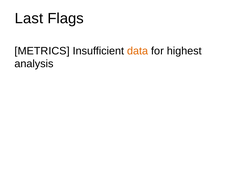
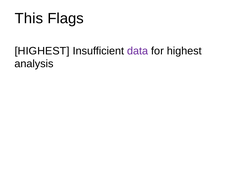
Last: Last -> This (29, 18)
METRICS: METRICS -> HIGHEST (42, 51)
data colour: orange -> purple (138, 51)
